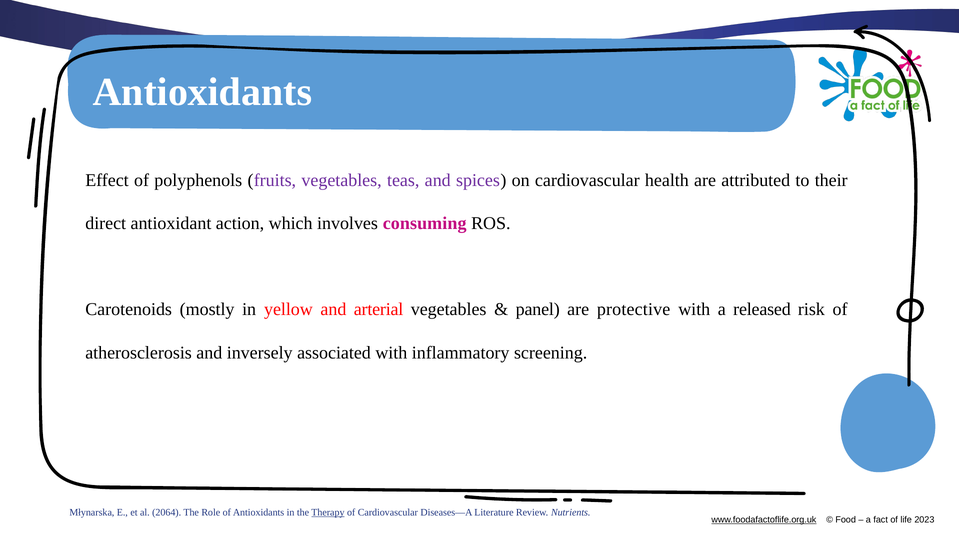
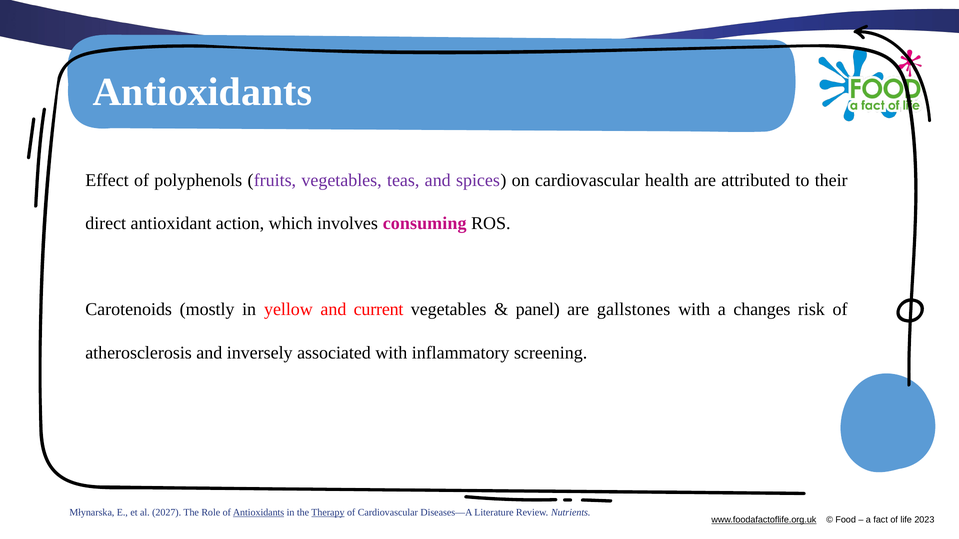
arterial: arterial -> current (379, 310)
protective: protective -> gallstones (634, 310)
released: released -> changes (762, 310)
2064: 2064 -> 2027 (167, 513)
Antioxidants underline: none -> present (259, 513)
